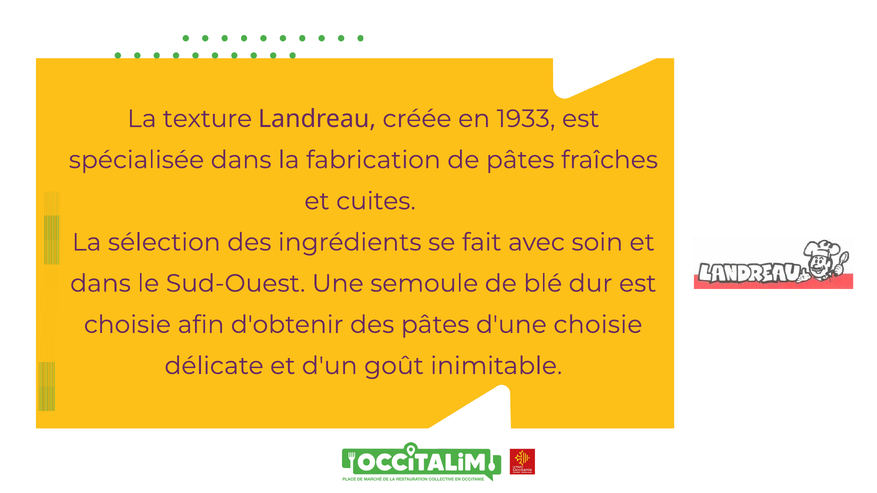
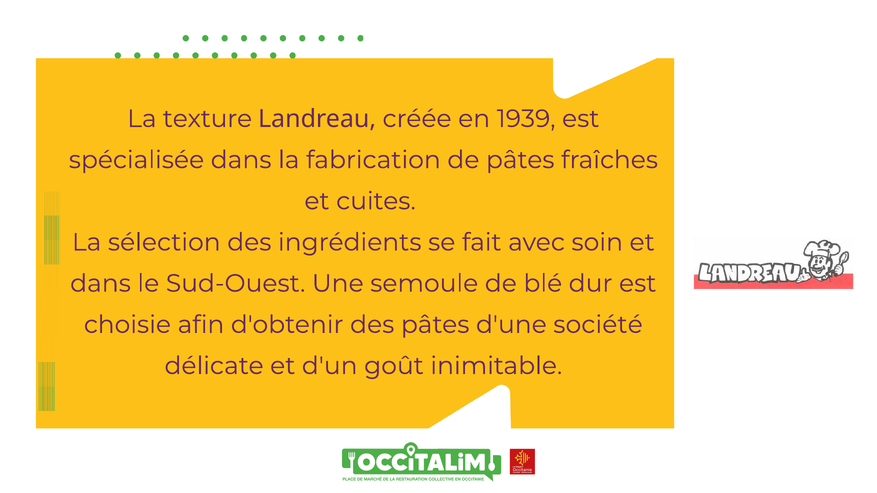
1933: 1933 -> 1939 (526, 119)
d'une choisie: choisie -> société (598, 325)
